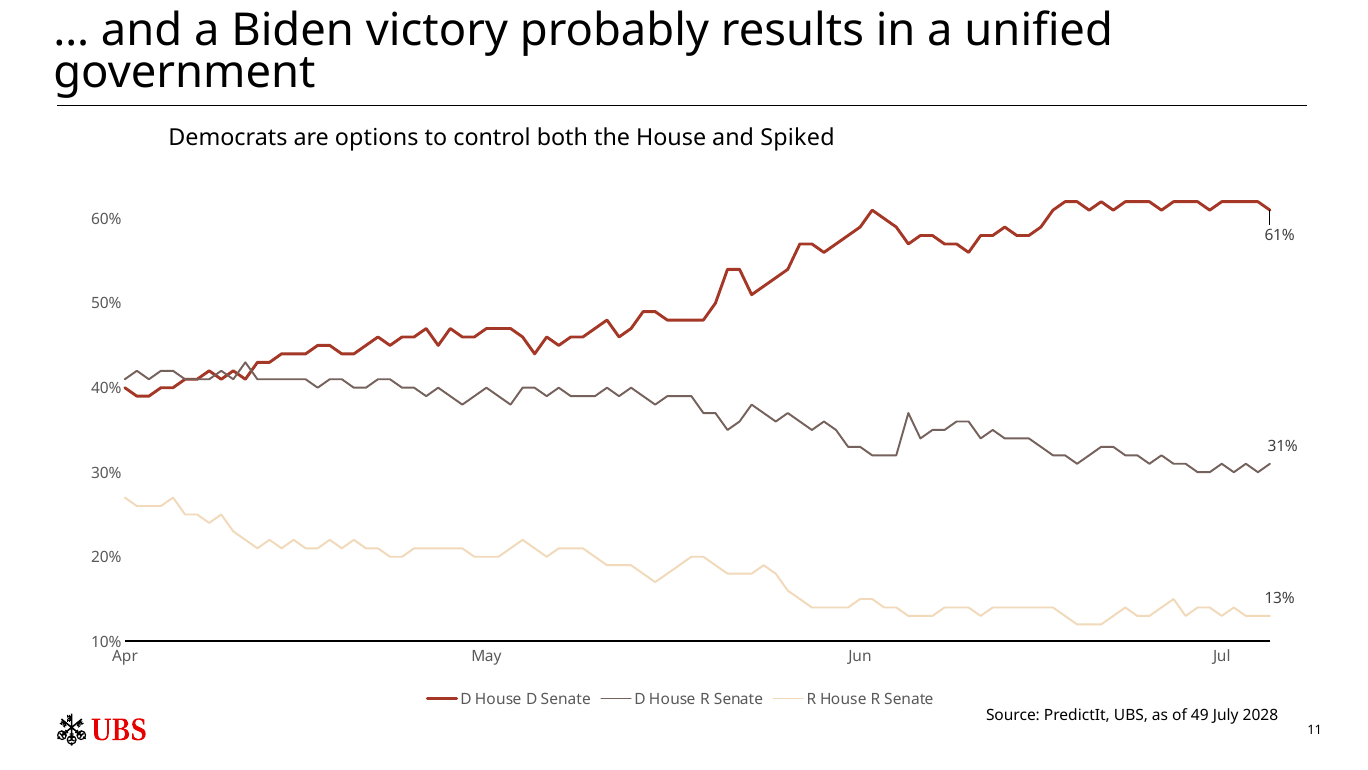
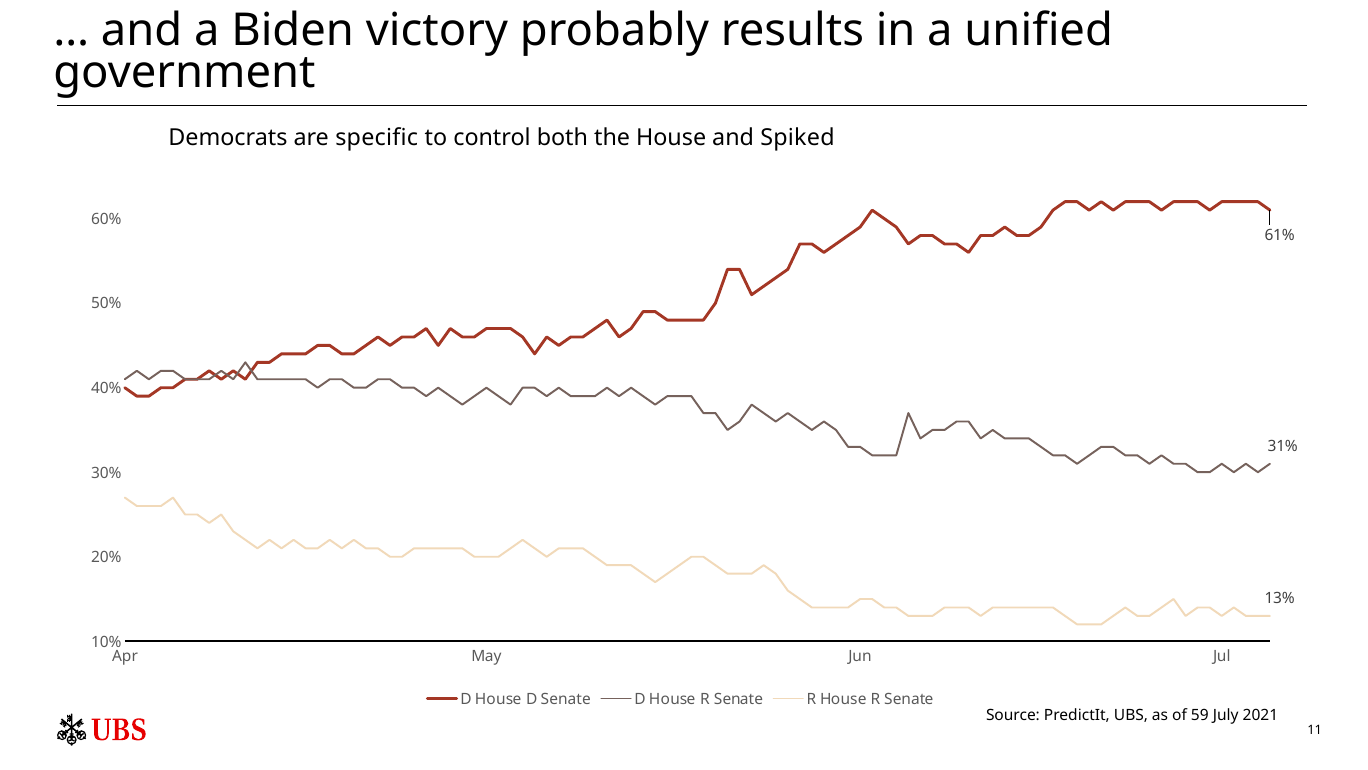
options: options -> specific (377, 138)
49: 49 -> 59 (1200, 715)
2028: 2028 -> 2021 (1260, 715)
